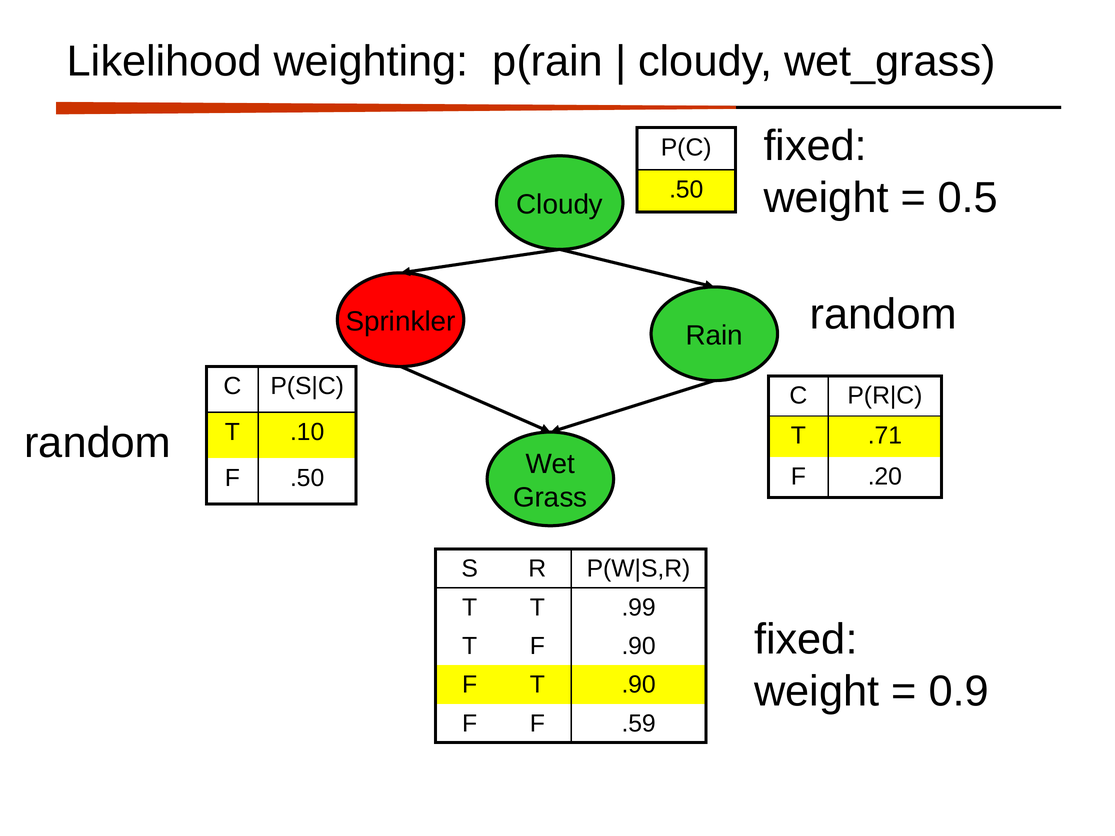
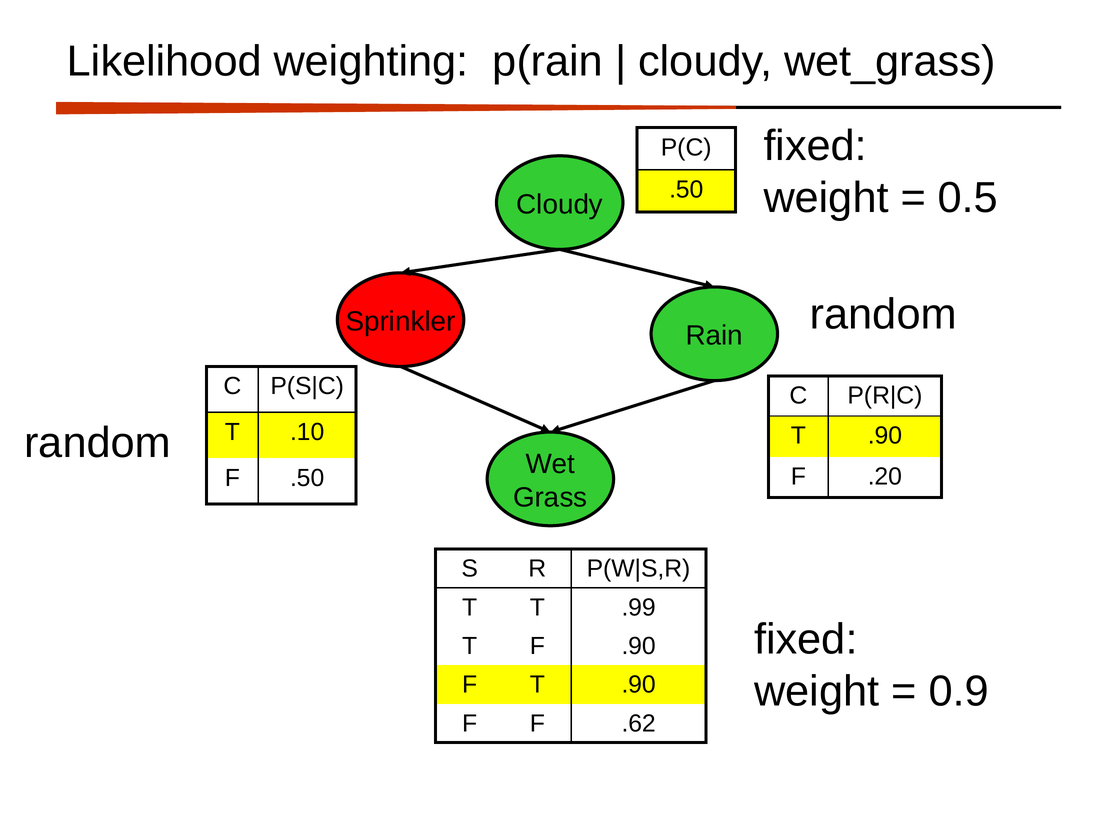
.71: .71 -> .90 (885, 436)
.59: .59 -> .62 (639, 724)
